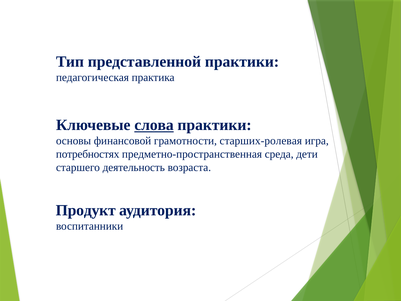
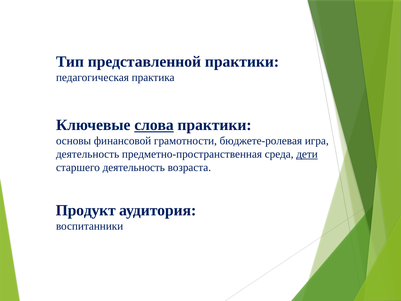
старших-ролевая: старших-ролевая -> бюджете-ролевая (261, 141)
потребностях: потребностях -> деятельность (88, 154)
дети underline: none -> present (307, 154)
